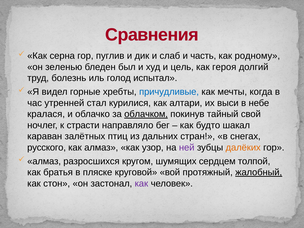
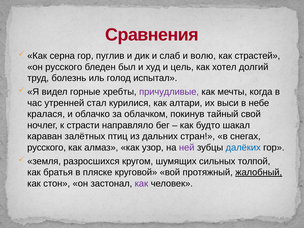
часть: часть -> волю (203, 56)
родному: родному -> страстей (257, 56)
он зеленью: зеленью -> русского (64, 67)
героя: героя -> хотел (224, 67)
причудливые colour: blue -> purple (169, 92)
облачком underline: present -> none (146, 114)
далёких colour: orange -> blue (243, 148)
алмаз: алмаз -> земля (44, 161)
сердцем: сердцем -> сильных (217, 161)
